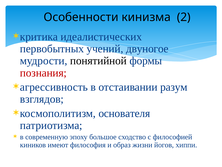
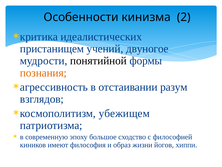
первобытных: первобытных -> пристанищем (52, 49)
познания colour: red -> orange (43, 73)
основателя: основателя -> убежищем (124, 113)
